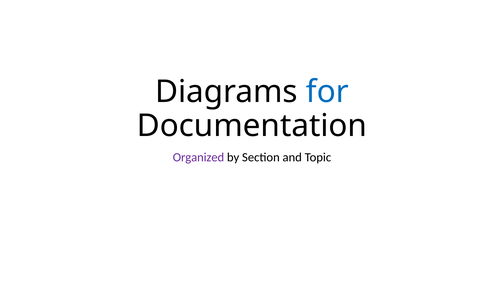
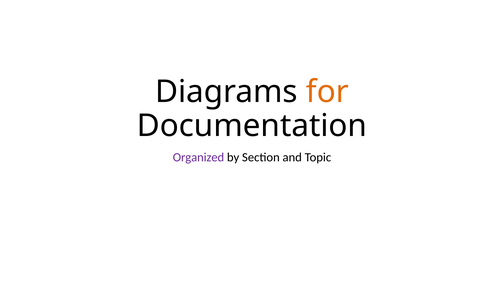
for colour: blue -> orange (327, 92)
